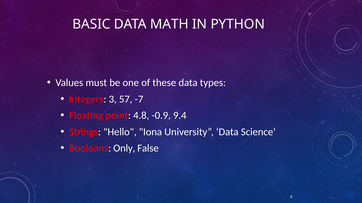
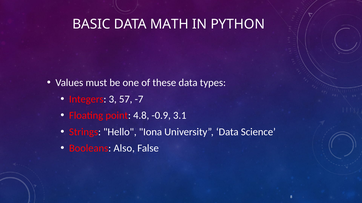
9.4: 9.4 -> 3.1 (180, 116)
Only: Only -> Also (124, 149)
